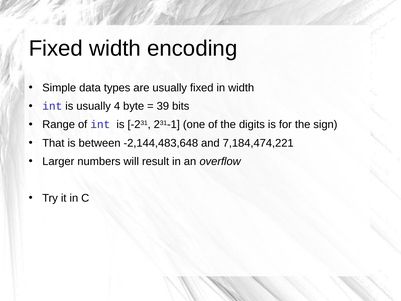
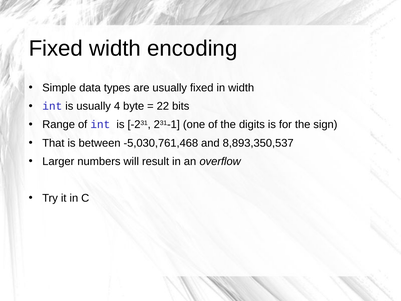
39: 39 -> 22 (163, 106)
-2,144,483,648: -2,144,483,648 -> -5,030,761,468 (161, 143)
7,184,474,221: 7,184,474,221 -> 8,893,350,537 (258, 143)
